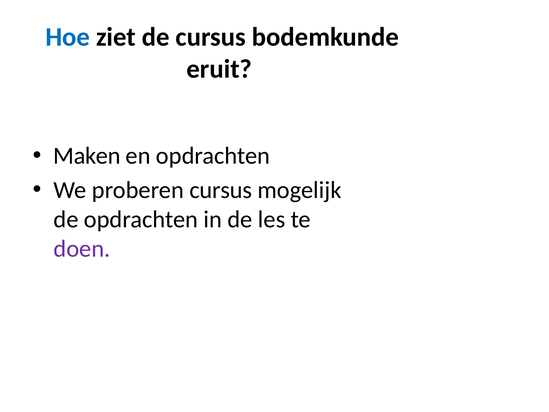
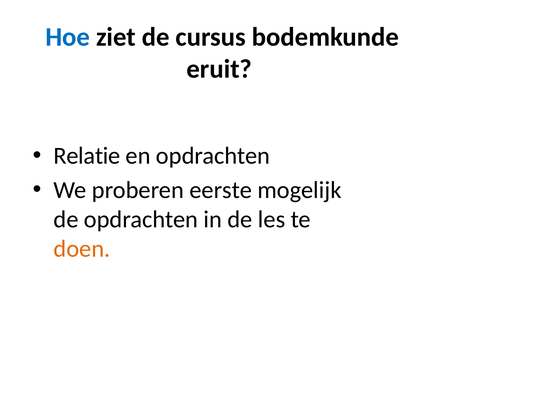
Maken: Maken -> Relatie (87, 156)
proberen cursus: cursus -> eerste (221, 190)
doen colour: purple -> orange (82, 249)
